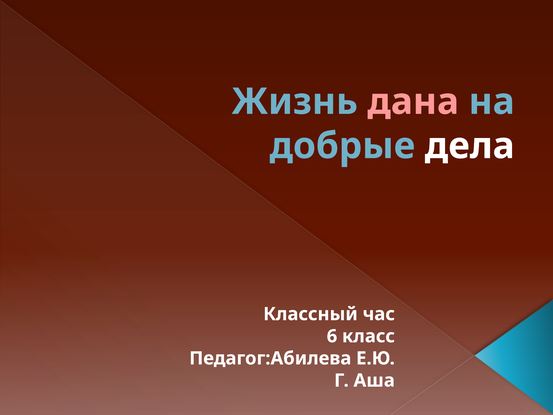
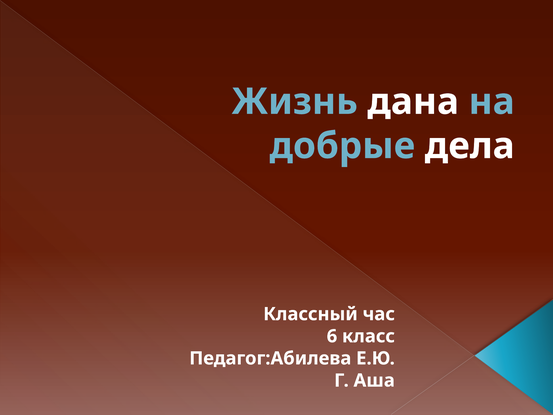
дана colour: pink -> white (413, 102)
